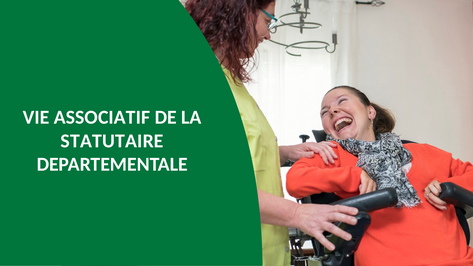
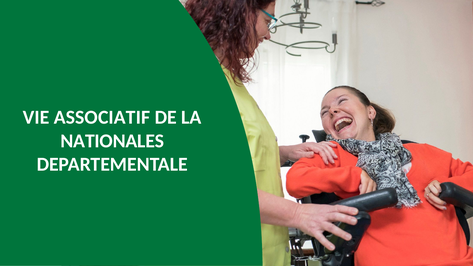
STATUTAIRE: STATUTAIRE -> NATIONALES (112, 141)
